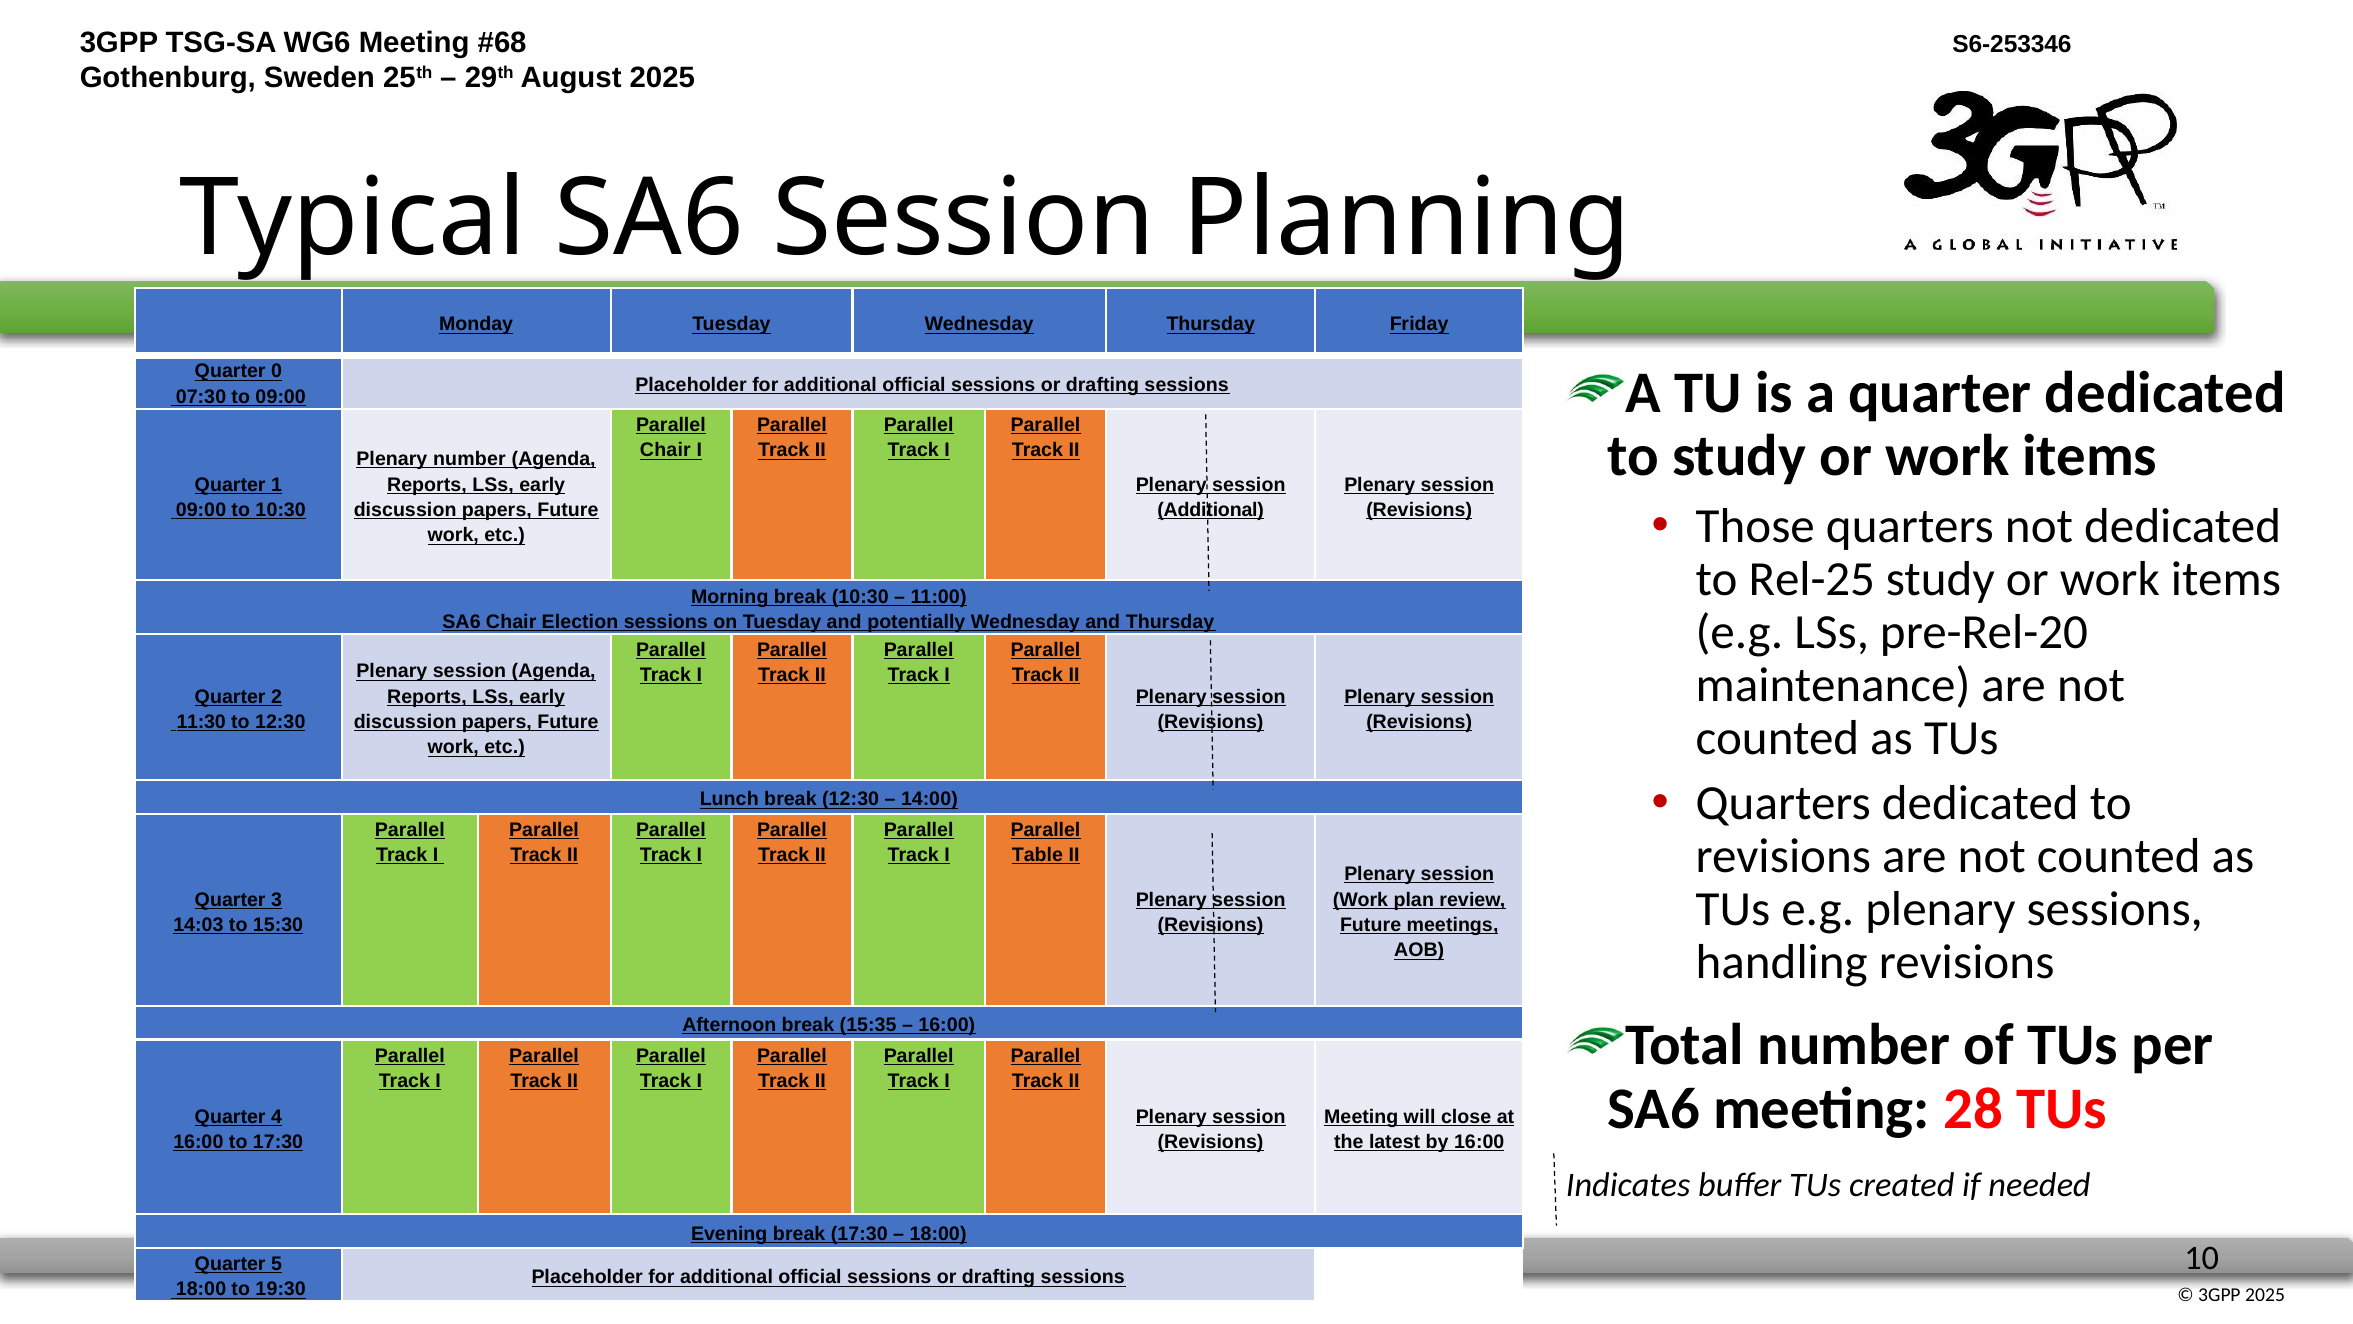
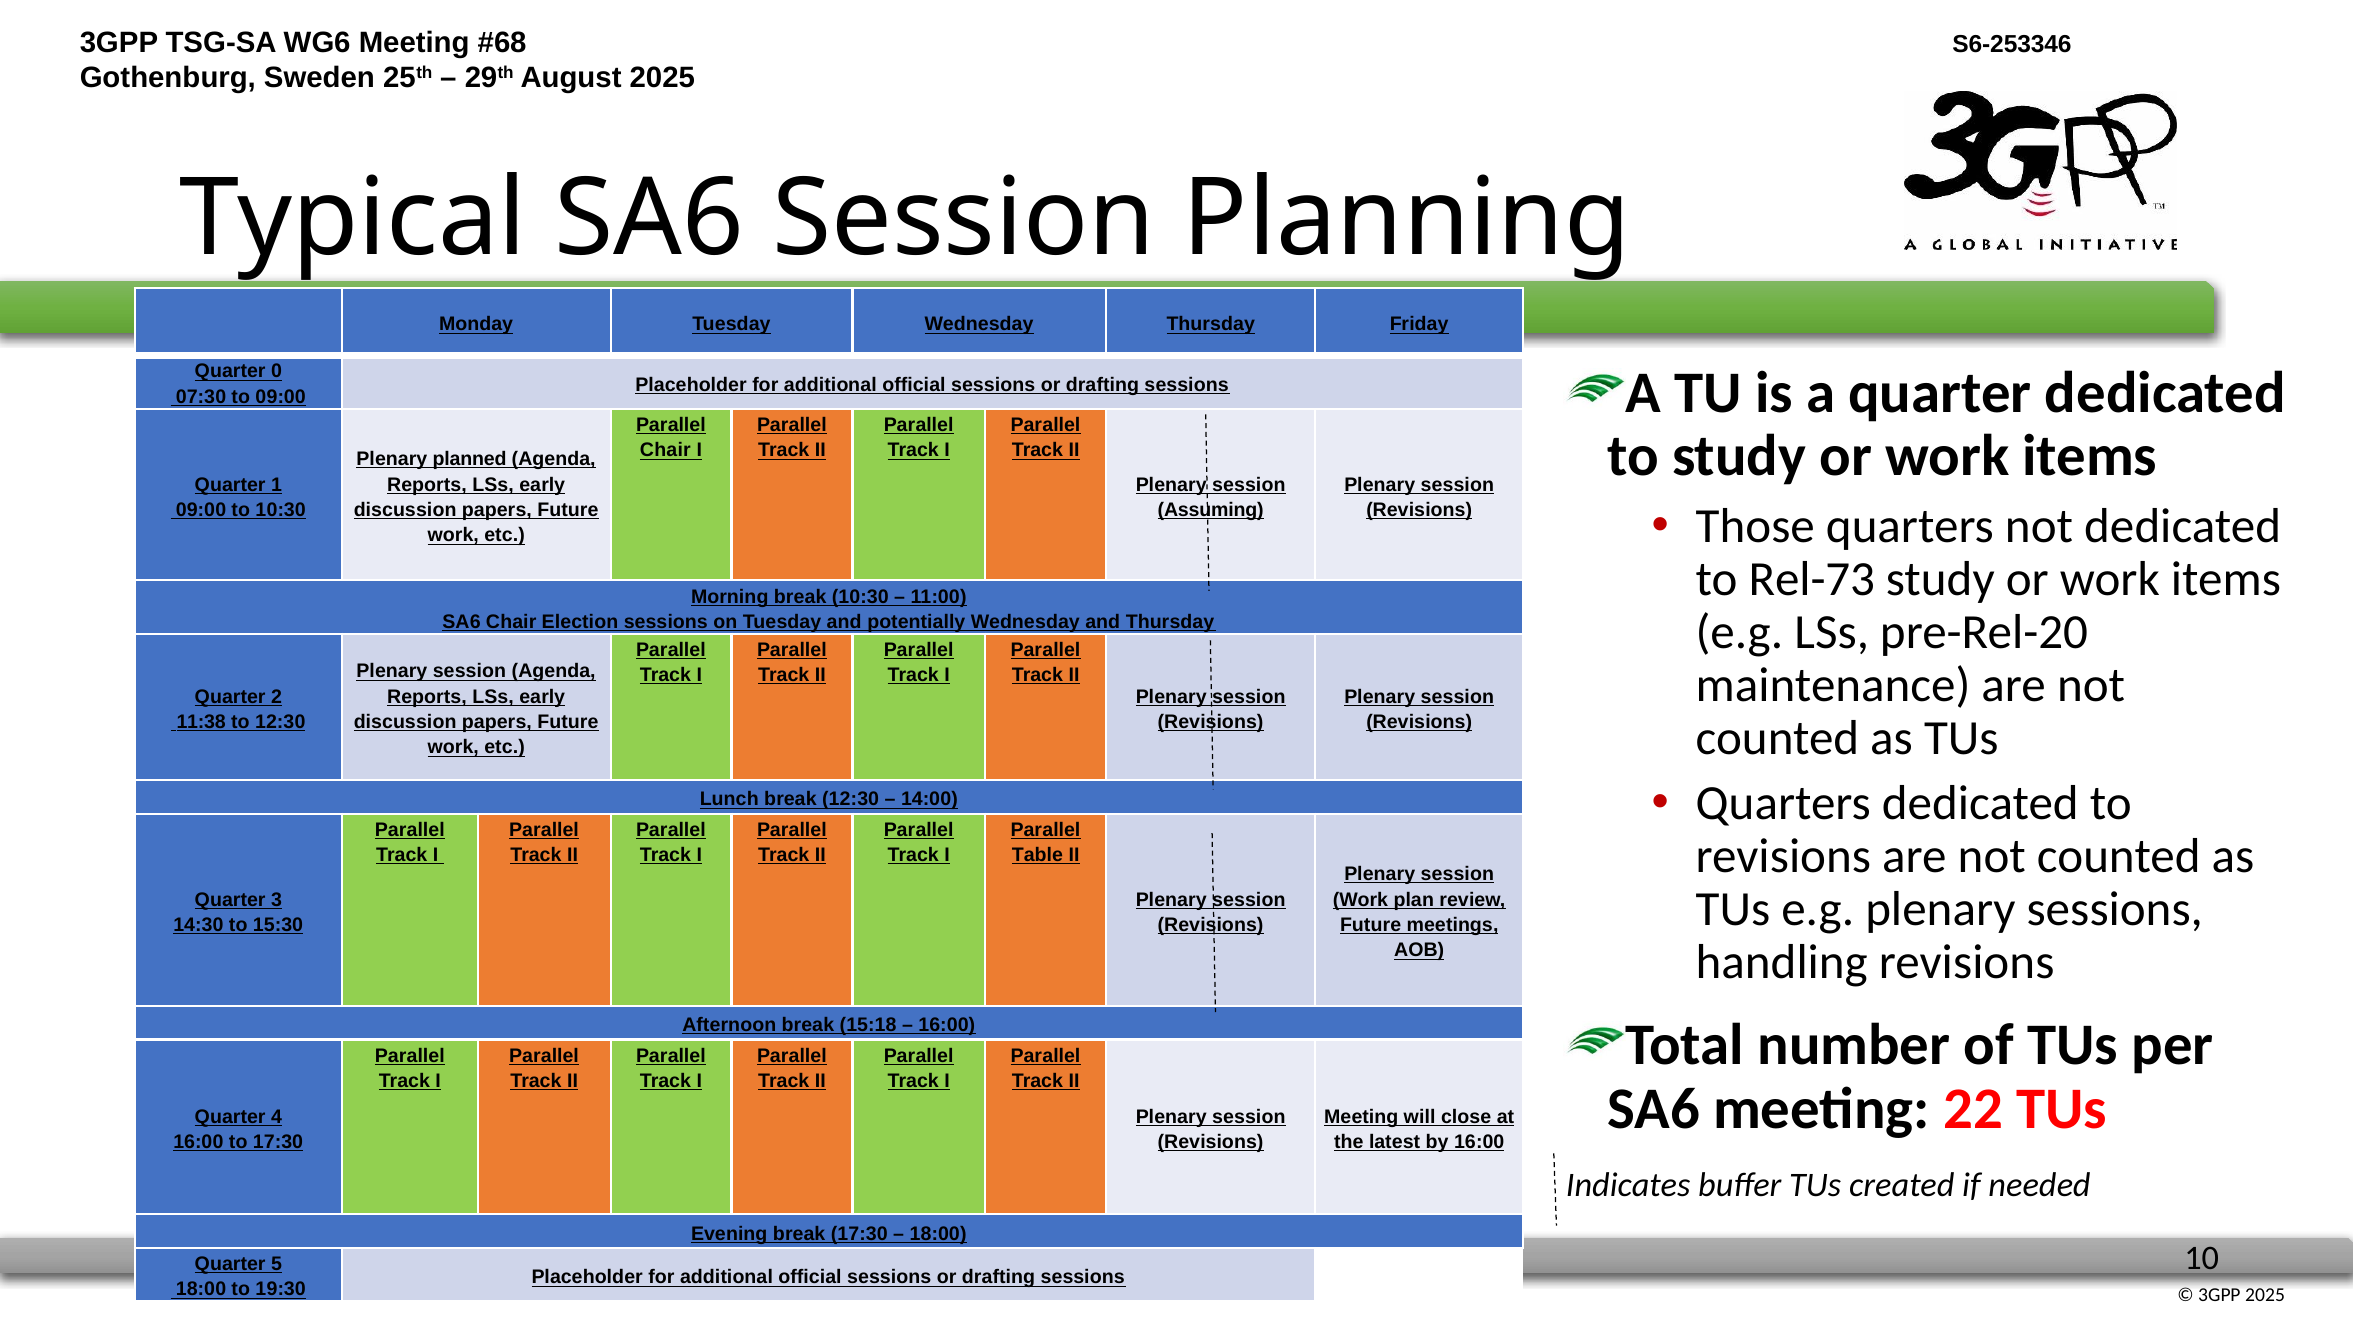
Plenary number: number -> planned (470, 459)
Additional: Additional -> Assuming (1211, 510)
Rel-25: Rel-25 -> Rel-73 (1812, 580)
11:30: 11:30 -> 11:38 (201, 722)
14:03: 14:03 -> 14:30 (198, 925)
15:35: 15:35 -> 15:18 (868, 1025)
28: 28 -> 22 (1973, 1109)
